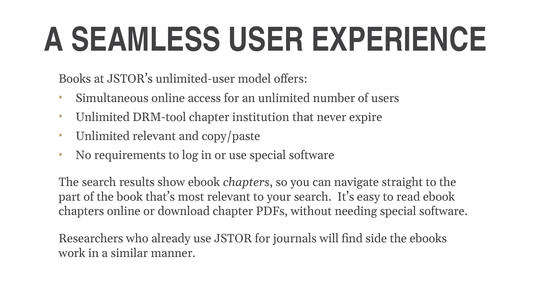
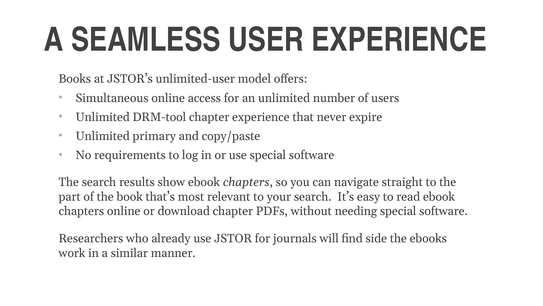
chapter institution: institution -> experience (261, 117)
Unlimited relevant: relevant -> primary (154, 136)
